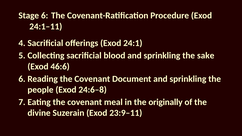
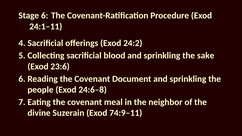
24:1: 24:1 -> 24:2 (133, 43)
46:6: 46:6 -> 23:6 (60, 67)
originally: originally -> neighbor (165, 102)
23:9–11: 23:9–11 -> 74:9–11 (126, 113)
